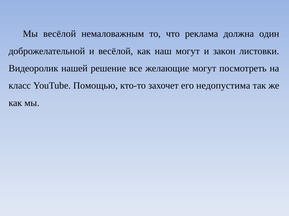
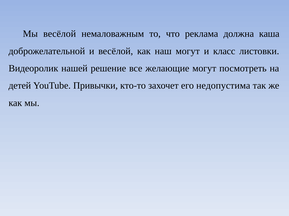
один: один -> каша (269, 34)
закон: закон -> класс (224, 51)
класс: класс -> детей (20, 86)
Помощью: Помощью -> Привычки (96, 86)
